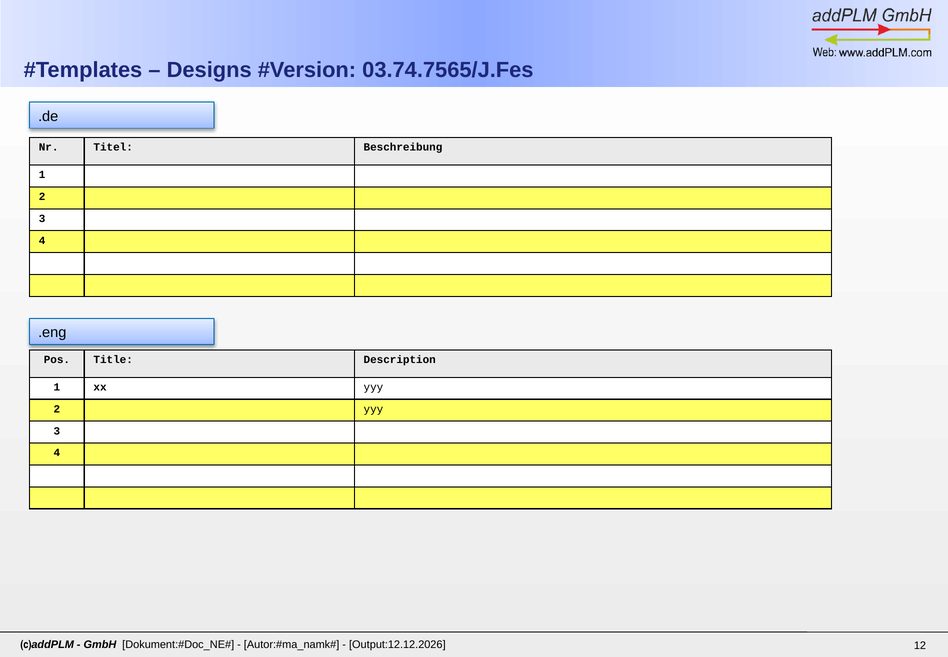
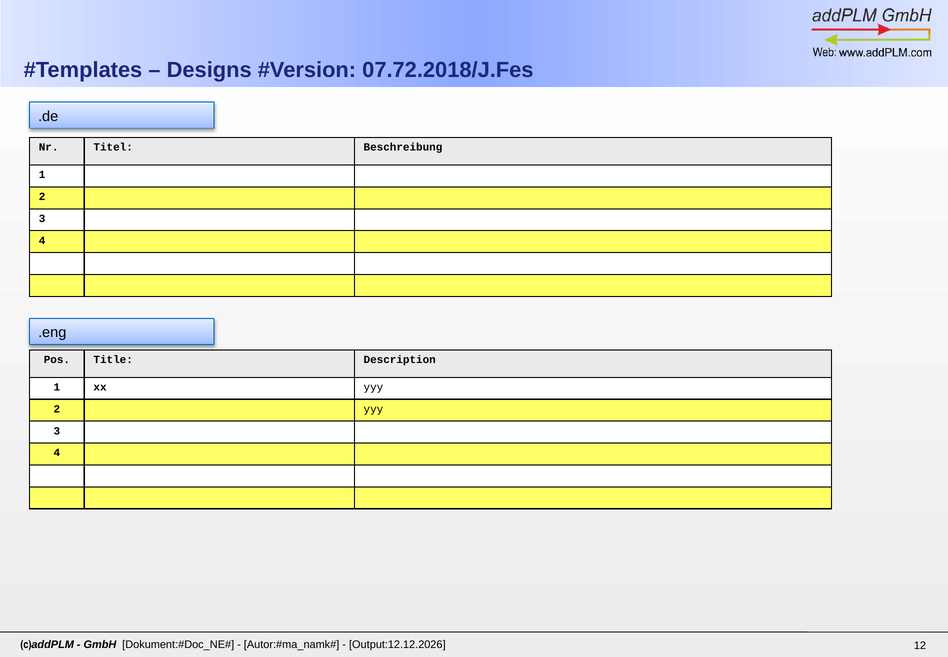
03.74.7565/J.Fes: 03.74.7565/J.Fes -> 07.72.2018/J.Fes (448, 70)
